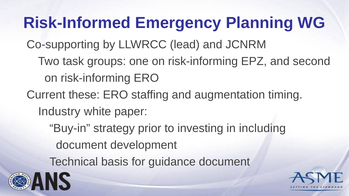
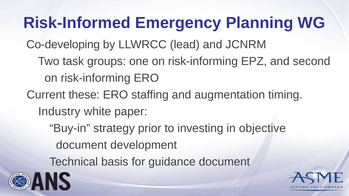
Co-supporting: Co-supporting -> Co-developing (63, 45)
including: including -> objective (262, 128)
